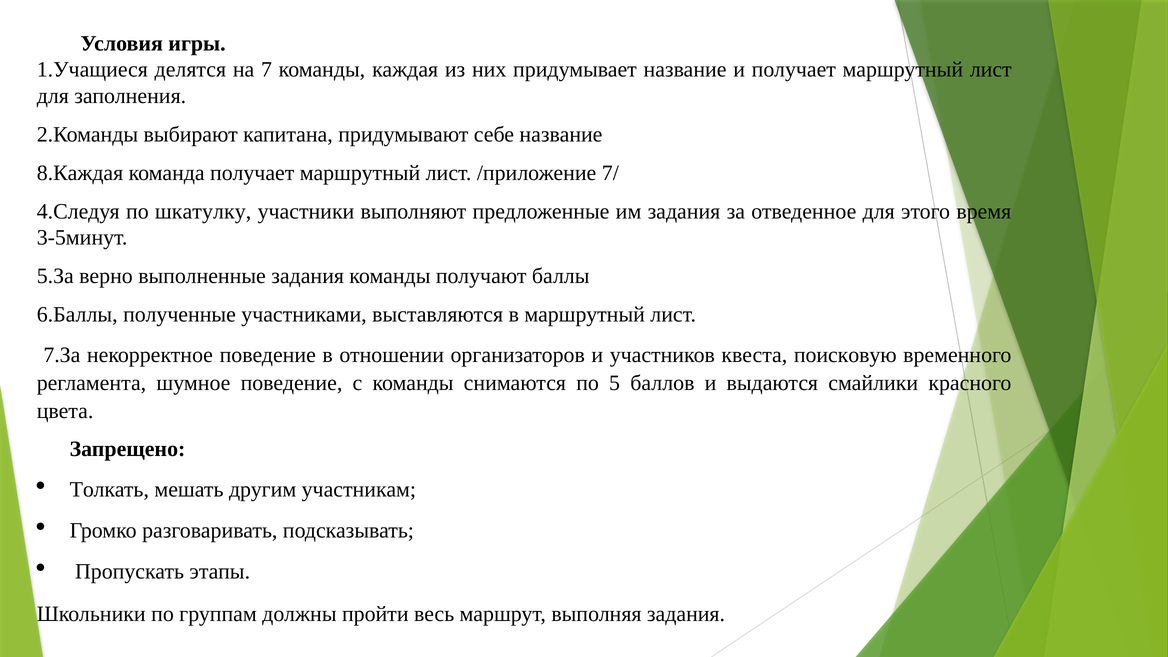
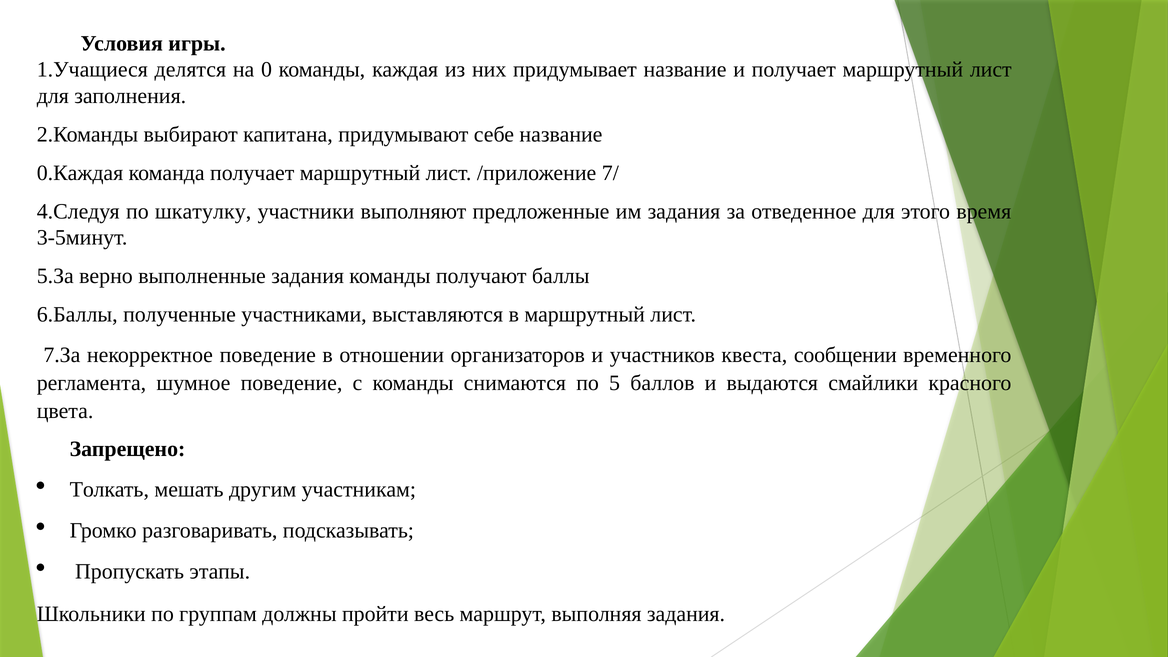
7: 7 -> 0 (267, 70)
8.Каждая: 8.Каждая -> 0.Каждая (80, 173)
поисковую: поисковую -> сообщении (845, 355)
